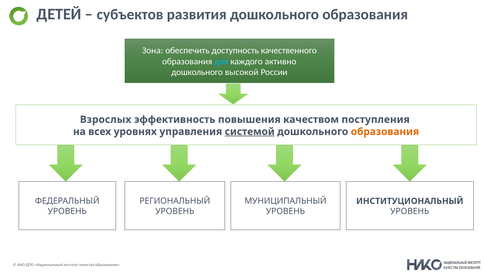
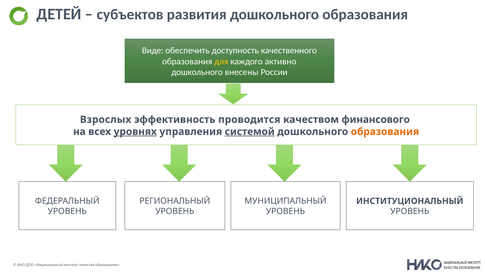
Зона: Зона -> Виде (153, 50)
для colour: light blue -> yellow (221, 61)
высокой: высокой -> внесены (242, 72)
повышения: повышения -> проводится (249, 119)
поступления: поступления -> финансового (376, 119)
уровнях underline: none -> present (135, 132)
